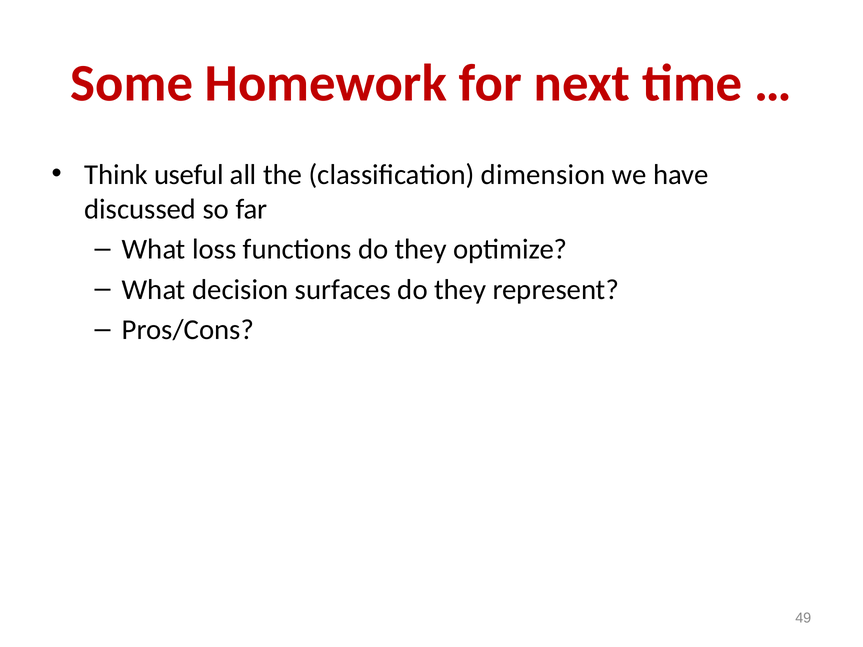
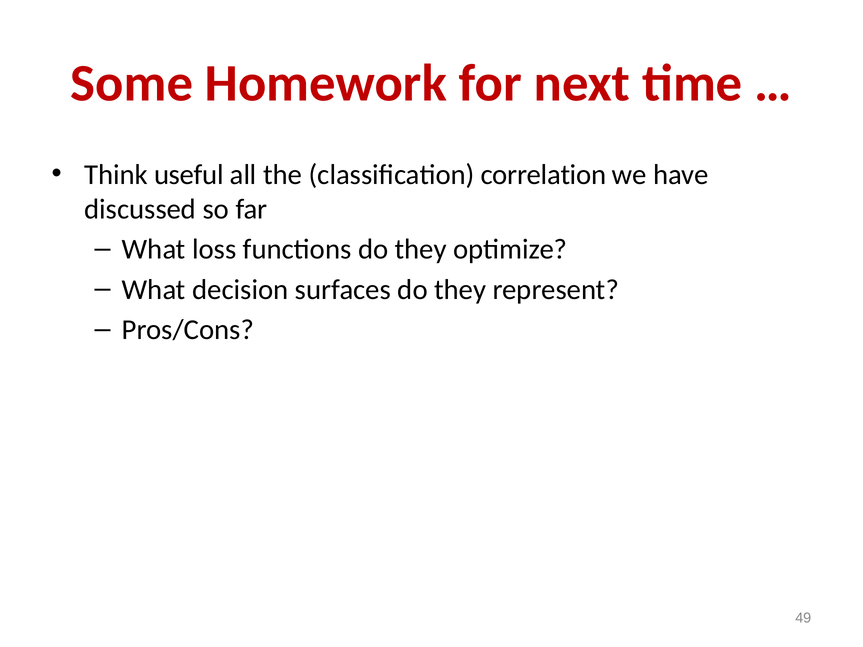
dimension: dimension -> correlation (543, 175)
